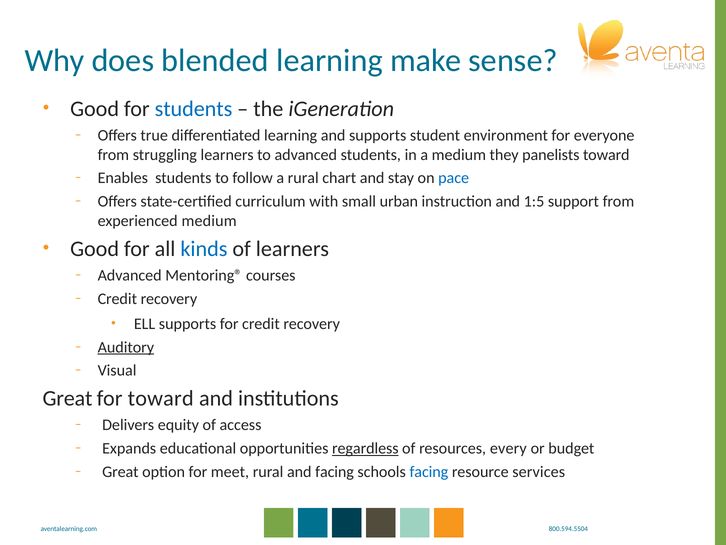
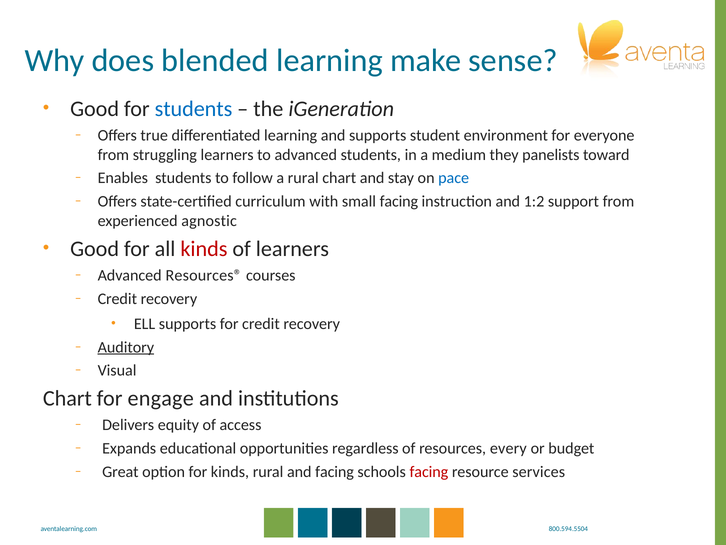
small urban: urban -> facing (399, 201)
1:5: 1:5 -> 1:2 (534, 201)
experienced medium: medium -> agnostic (209, 221)
kinds colour: blue -> red (204, 249)
Mentoring®: Mentoring® -> Resources® (204, 275)
Great: Great -> Chart (67, 398)
for toward: toward -> engage (161, 398)
regardless underline: present -> none (365, 448)
for meet: meet -> kinds (230, 471)
facing colour: blue -> red (429, 471)
